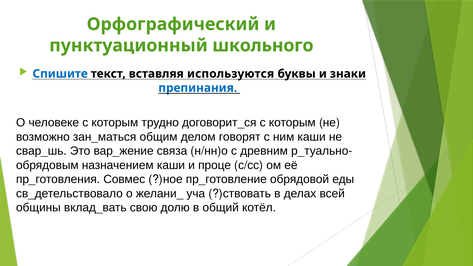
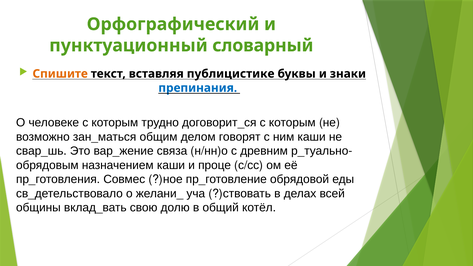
школьного: школьного -> словарный (263, 46)
Спишите colour: blue -> orange (60, 74)
используются: используются -> публицистике (231, 74)
